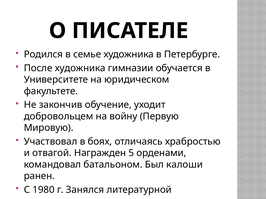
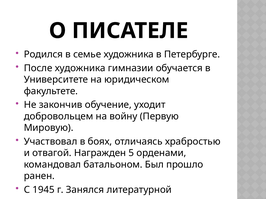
калоши: калоши -> прошло (185, 165)
1980: 1980 -> 1945 (44, 190)
